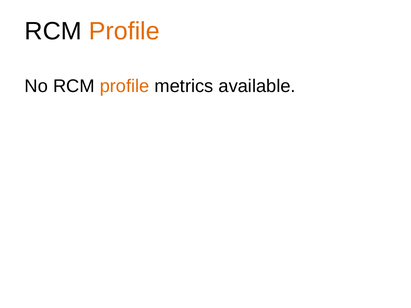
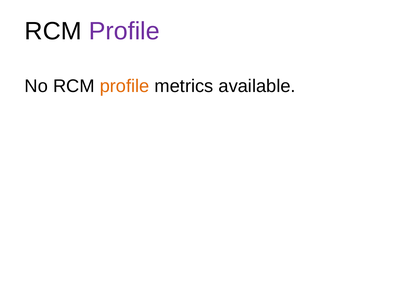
Profile colour: orange -> purple (124, 31)
